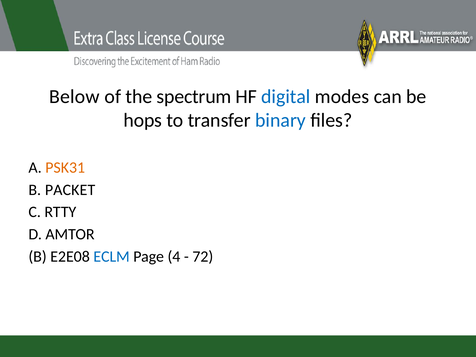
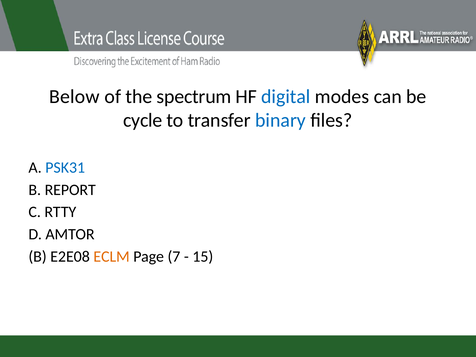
hops: hops -> cycle (143, 120)
PSK31 colour: orange -> blue (65, 168)
PACKET: PACKET -> REPORT (70, 190)
ECLM colour: blue -> orange (112, 257)
4: 4 -> 7 (174, 257)
72: 72 -> 15 (203, 257)
